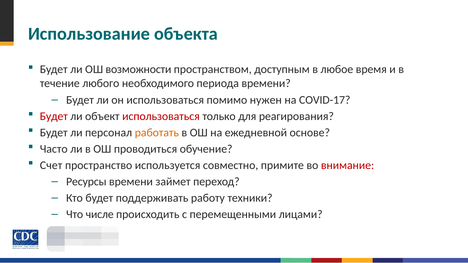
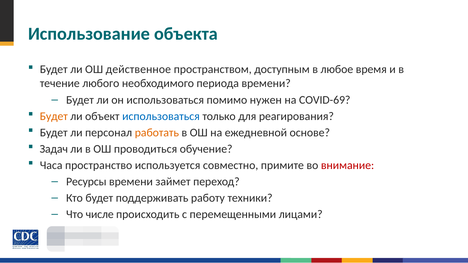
возможности: возможности -> действенное (138, 69)
COVID-17: COVID-17 -> COVID-69 (325, 100)
Будет colour: red -> orange (54, 116)
использоваться colour: red -> blue (161, 116)
Часто: Часто -> Задач (54, 149)
Счет: Счет -> Часа (51, 165)
